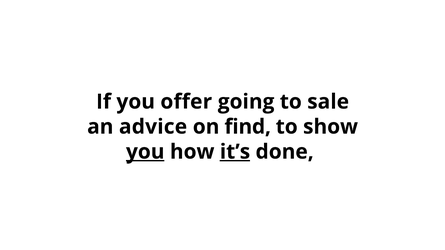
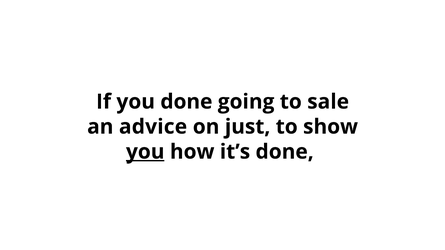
you offer: offer -> done (186, 102)
find: find -> just (248, 127)
it’s underline: present -> none (235, 152)
